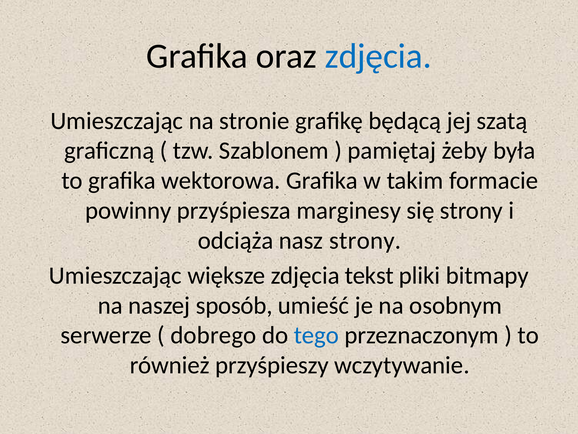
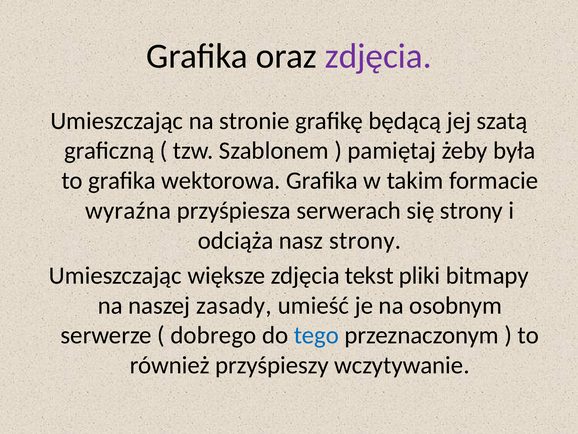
zdjęcia colour: blue -> purple (378, 56)
powinny: powinny -> wyraźna (128, 210)
marginesy: marginesy -> serwerach (349, 210)
sposób: sposób -> zasady (234, 305)
